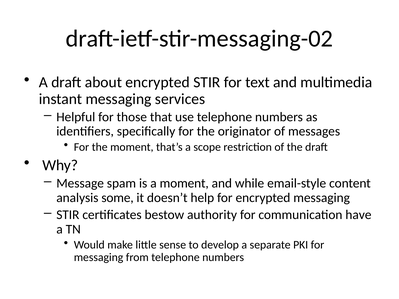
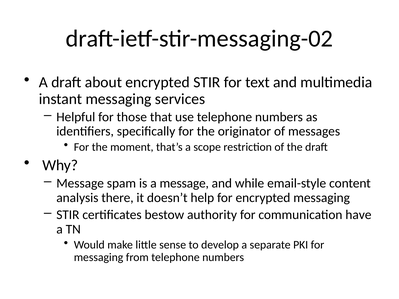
a moment: moment -> message (184, 183)
some: some -> there (118, 198)
